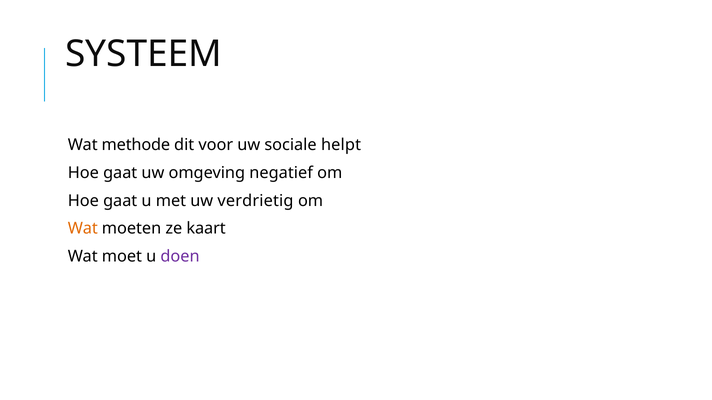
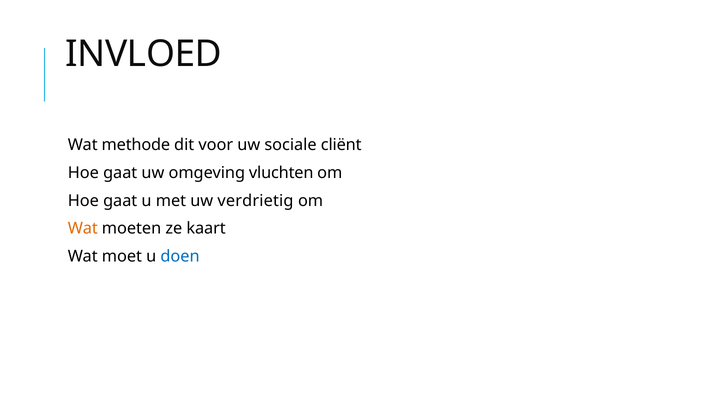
SYSTEEM: SYSTEEM -> INVLOED (144, 54)
helpt: helpt -> cliënt (341, 145)
negatief: negatief -> vluchten (281, 173)
doen colour: purple -> blue (180, 257)
